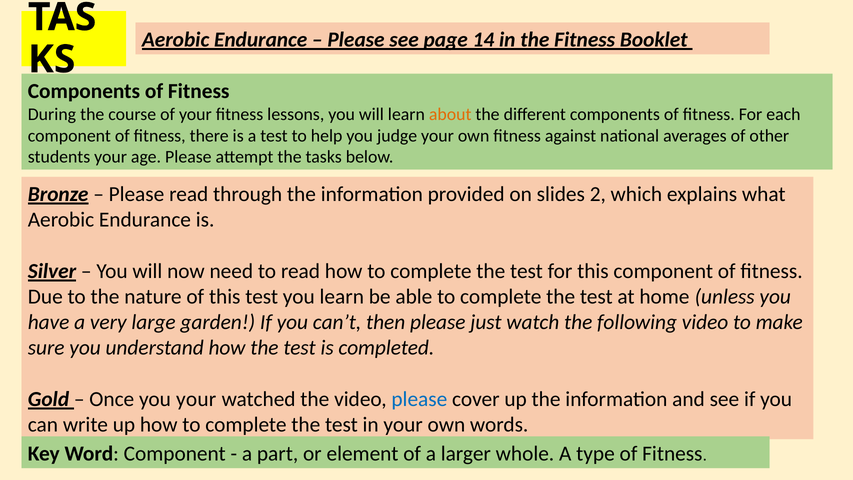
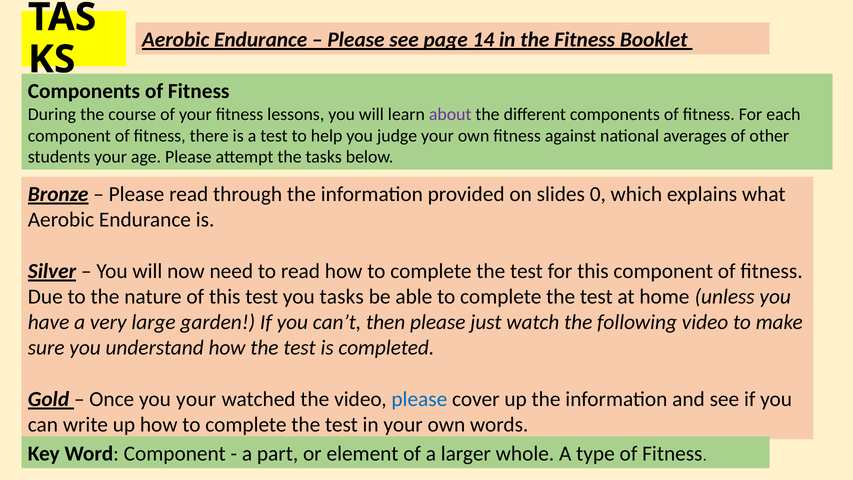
about colour: orange -> purple (450, 114)
2: 2 -> 0 (598, 194)
you learn: learn -> tasks (342, 297)
